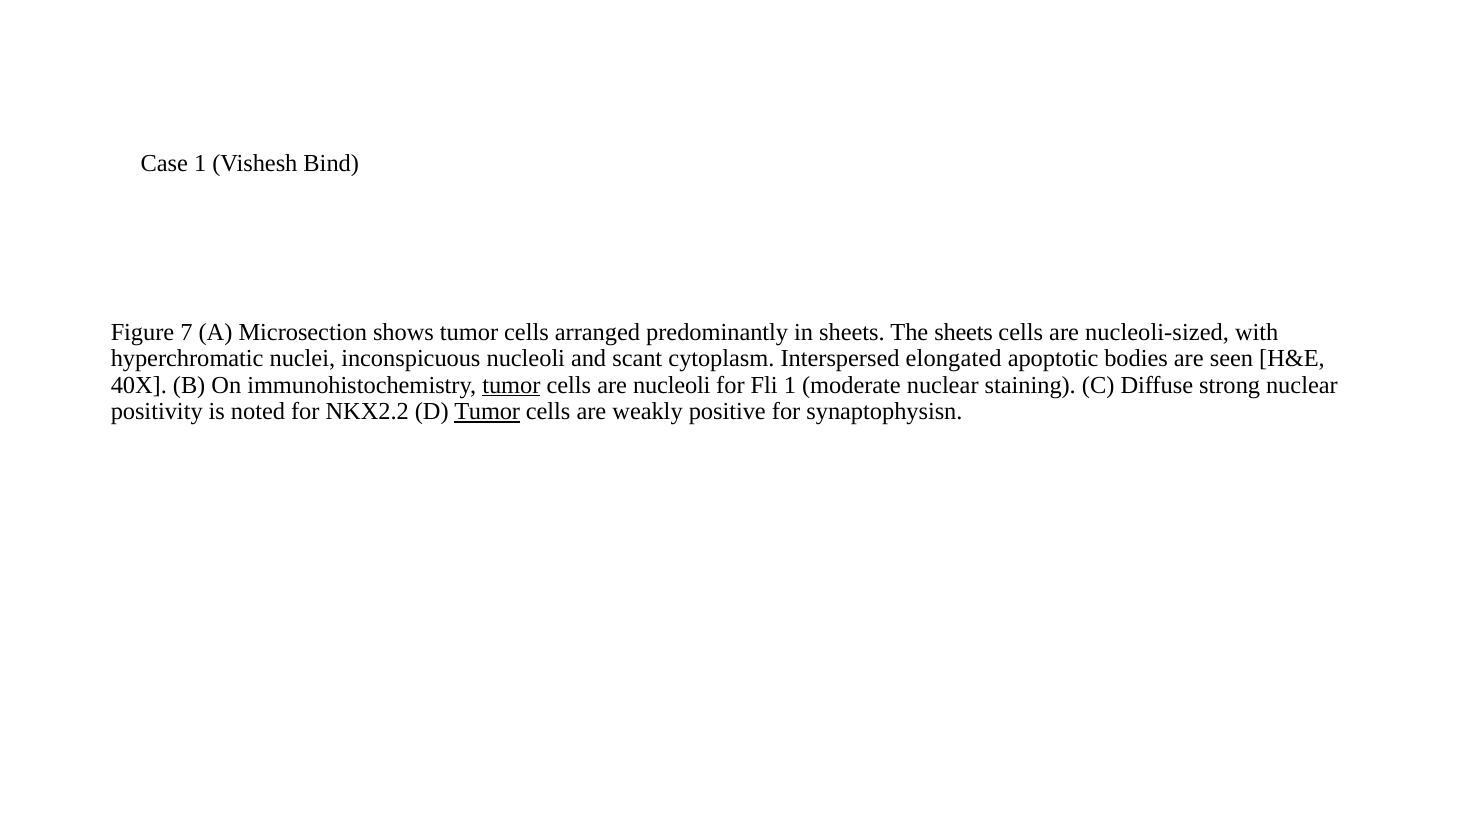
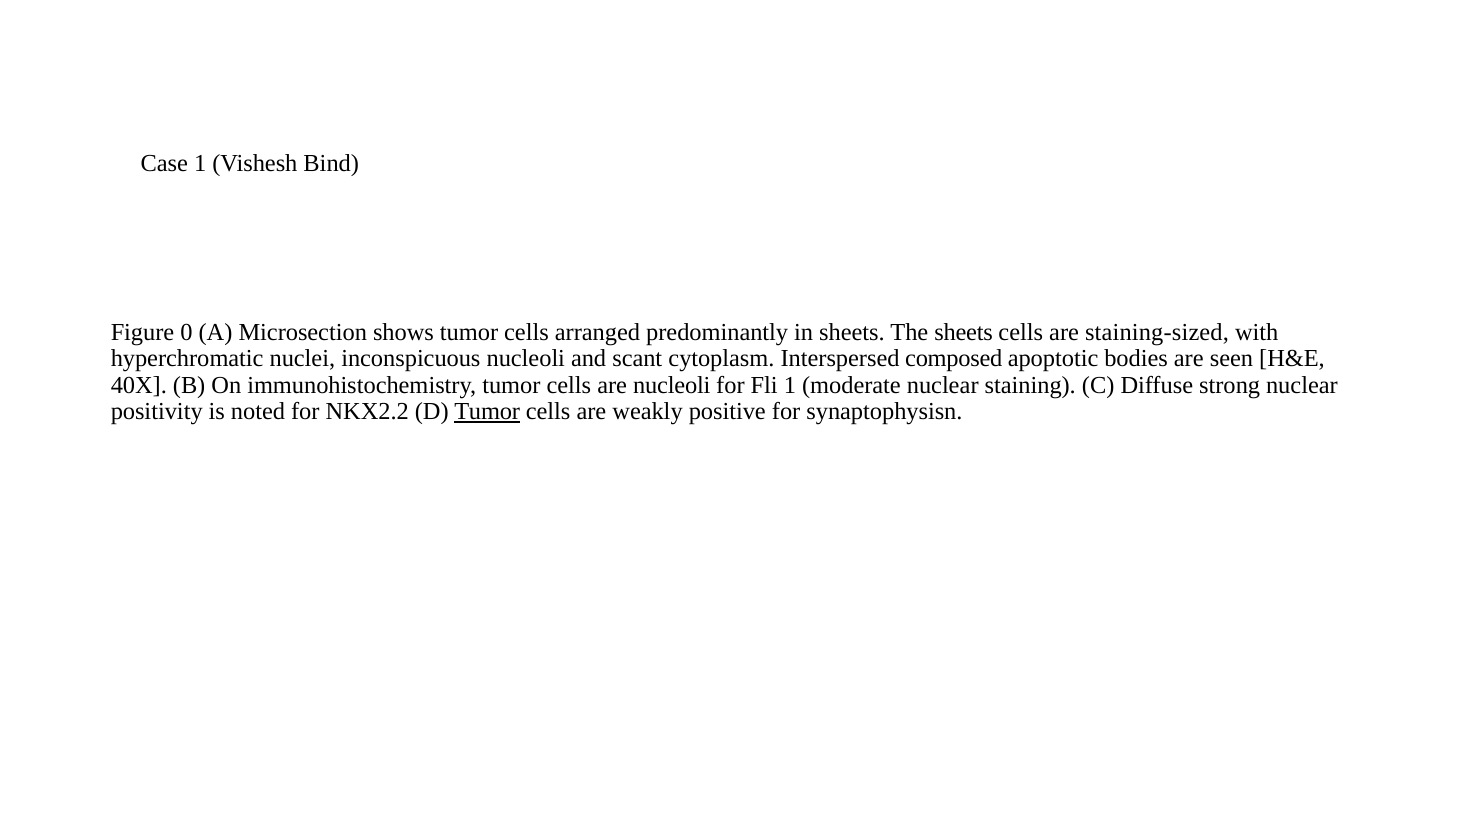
7: 7 -> 0 (186, 333)
nucleoli-sized: nucleoli-sized -> staining-sized (1157, 333)
elongated: elongated -> composed (954, 359)
tumor underline: present -> none (511, 385)
